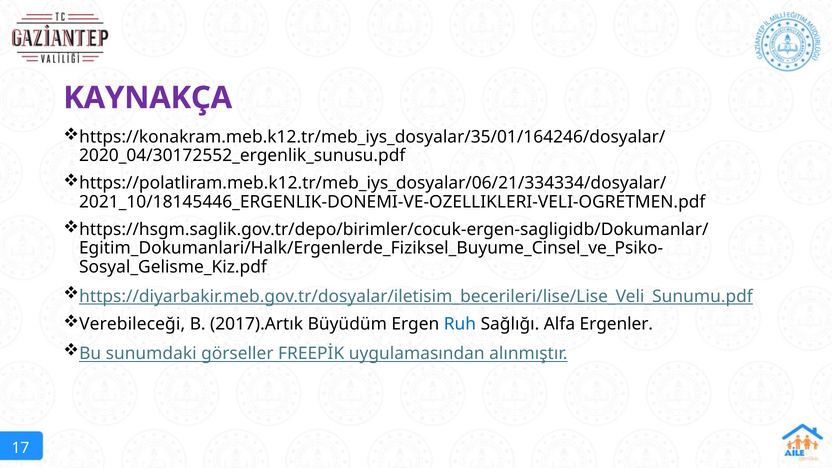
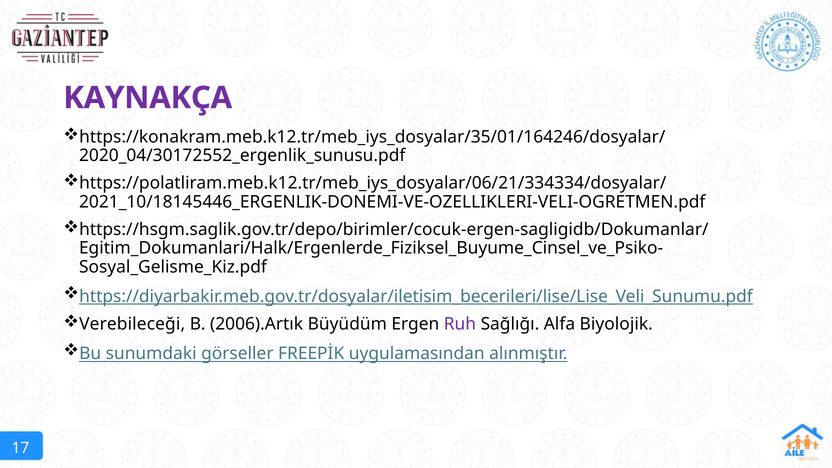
2017).Artık: 2017).Artık -> 2006).Artık (257, 324)
Ruh colour: blue -> purple (460, 324)
Ergenler: Ergenler -> Biyolojik (616, 324)
